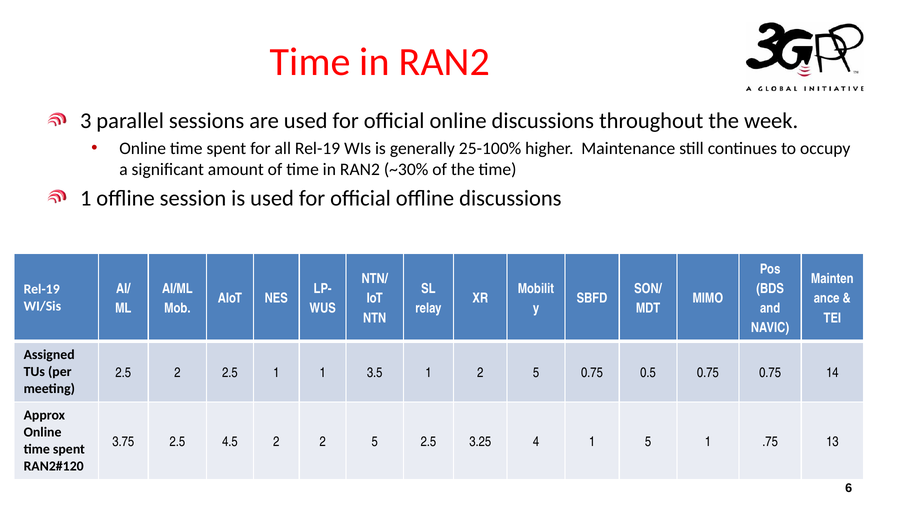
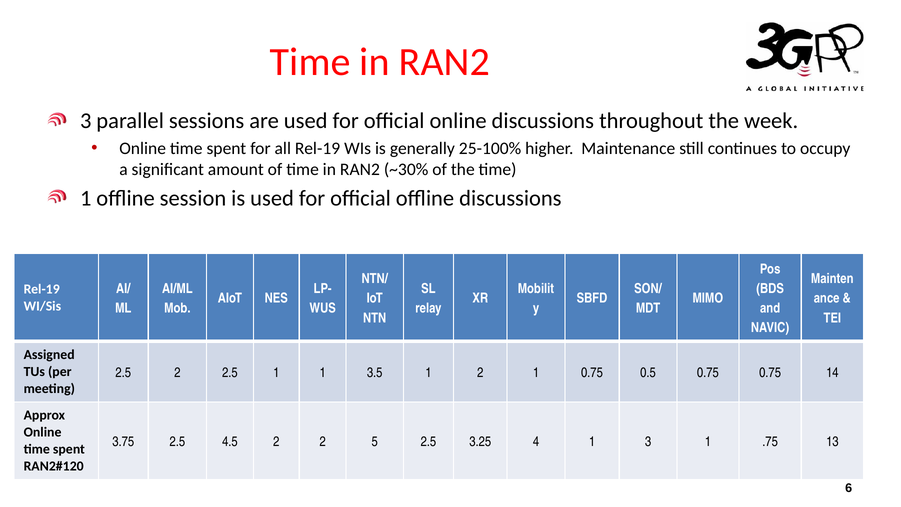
1 2 5: 5 -> 1 (536, 372)
1 5: 5 -> 3 (648, 442)
